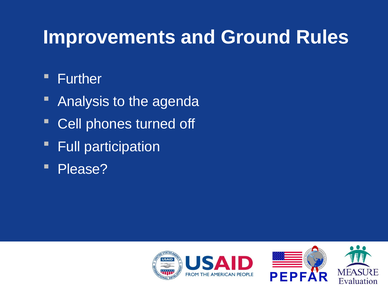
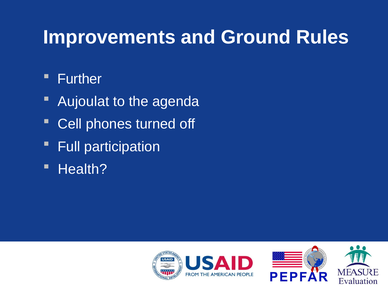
Analysis: Analysis -> Aujoulat (83, 102)
Please: Please -> Health (83, 169)
